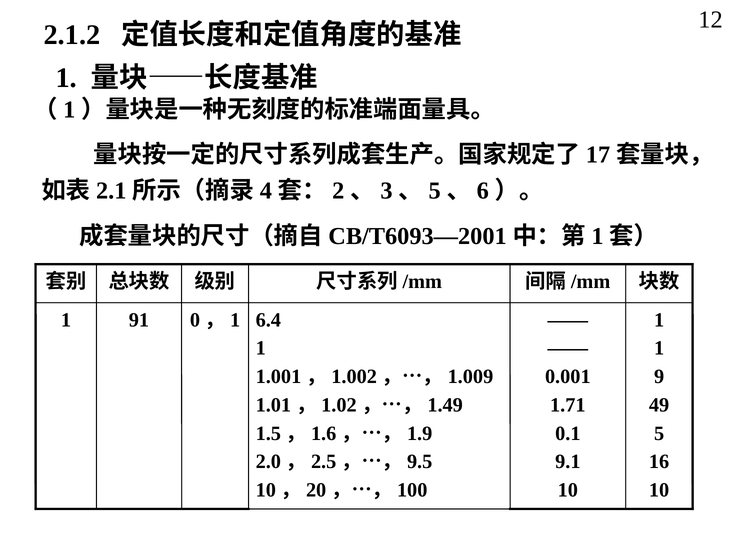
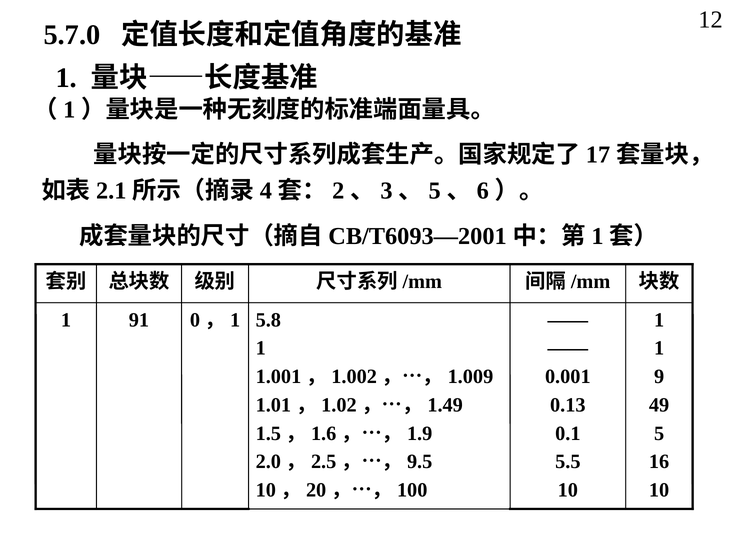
2.1.2: 2.1.2 -> 5.7.0 (72, 35)
6.4: 6.4 -> 5.8 (268, 320)
1.71: 1.71 -> 0.13 (568, 405)
9.1: 9.1 -> 5.5 (568, 462)
